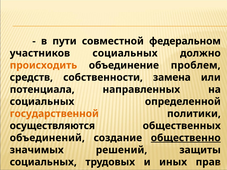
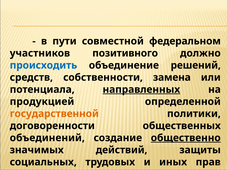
участников социальных: социальных -> позитивного (125, 53)
происходить colour: orange -> blue (43, 65)
проблем: проблем -> решений (196, 65)
направленных underline: none -> present (141, 90)
социальных: социальных -> продукцией (42, 102)
осуществляются: осуществляются -> договоренности (52, 126)
решений: решений -> действий (122, 150)
